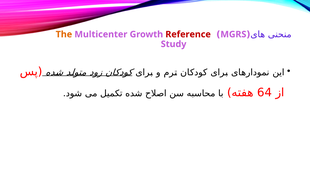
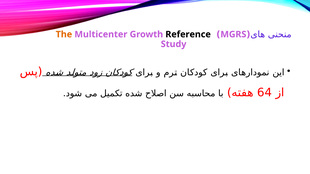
Reference colour: red -> black (188, 34)
